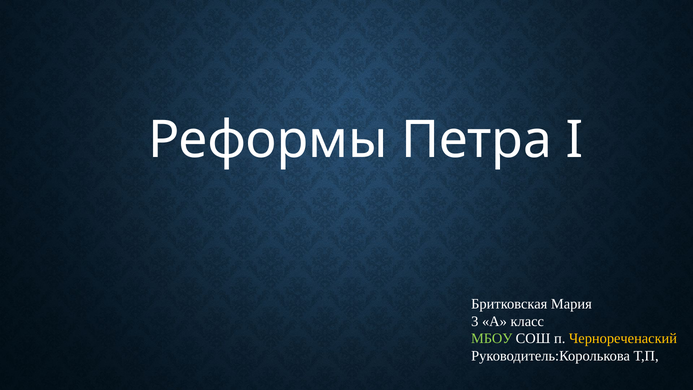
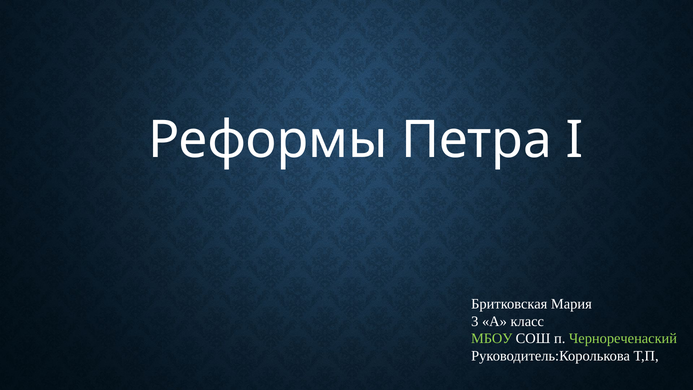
Чернореченаский colour: yellow -> light green (623, 338)
